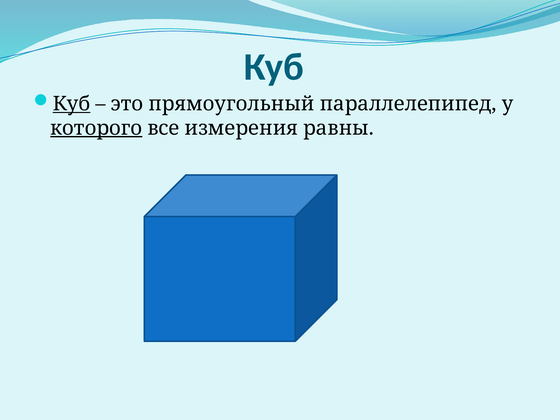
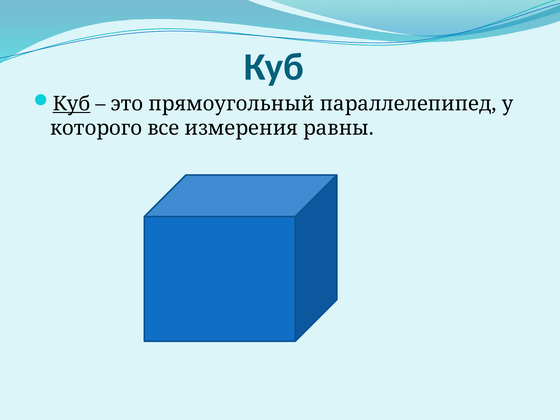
которого underline: present -> none (96, 128)
